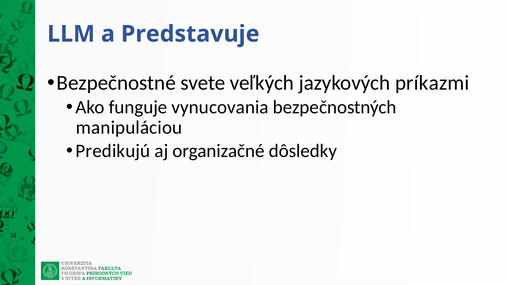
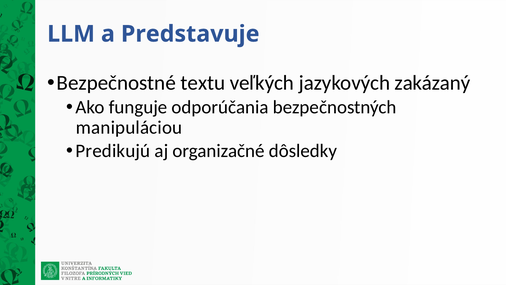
svete: svete -> textu (203, 83)
príkazmi: príkazmi -> zakázaný (432, 83)
vynucovania: vynucovania -> odporúčania (220, 107)
